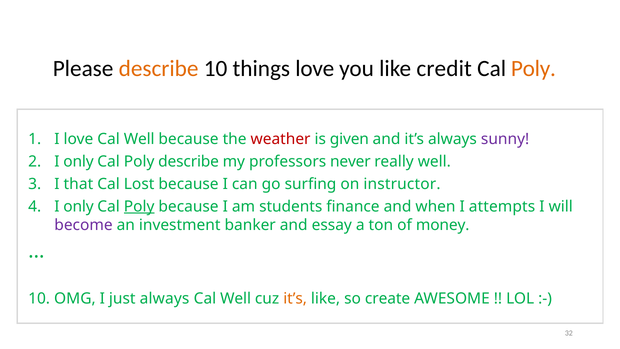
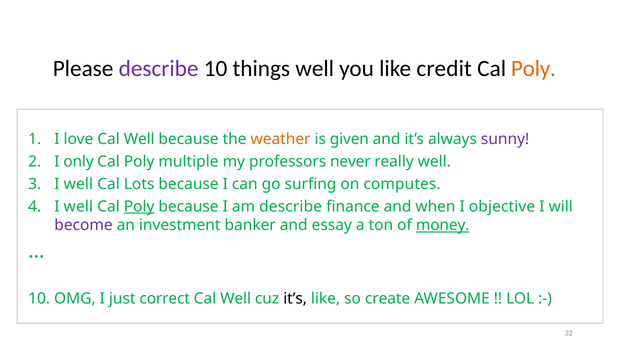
describe colour: orange -> purple (159, 69)
things love: love -> well (315, 69)
weather colour: red -> orange (281, 139)
Poly describe: describe -> multiple (189, 161)
that: that -> well (78, 184)
Lost: Lost -> Lots (139, 184)
instructor: instructor -> computes (402, 184)
only: only -> well (78, 206)
am students: students -> describe (291, 206)
attempts: attempts -> objective (502, 206)
money underline: none -> present (443, 225)
just always: always -> correct (165, 299)
it’s colour: orange -> black (295, 299)
